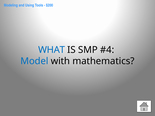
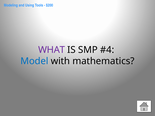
WHAT colour: blue -> purple (52, 50)
